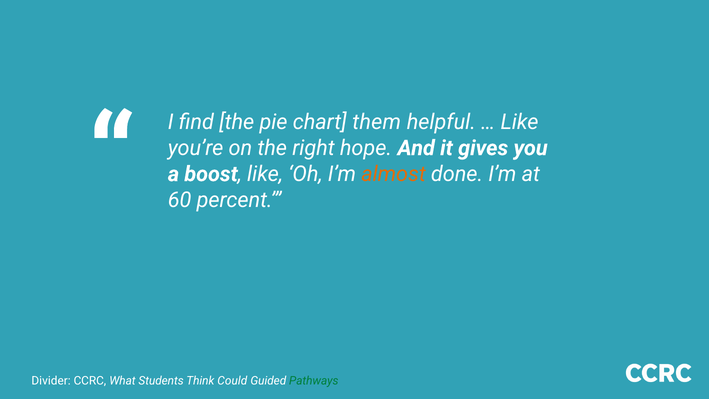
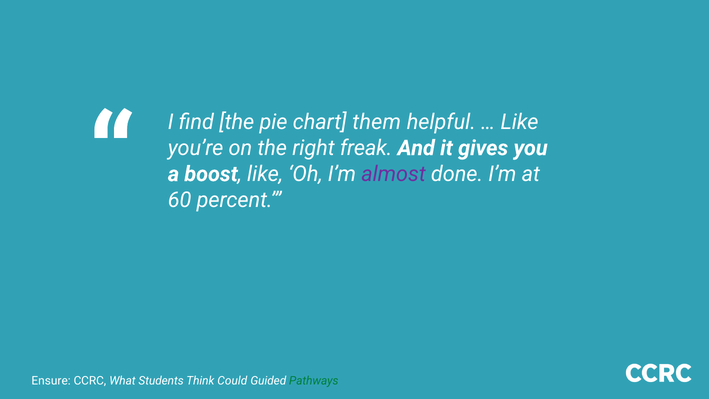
hope: hope -> freak (366, 148)
almost colour: orange -> purple (394, 174)
Divider: Divider -> Ensure (51, 381)
